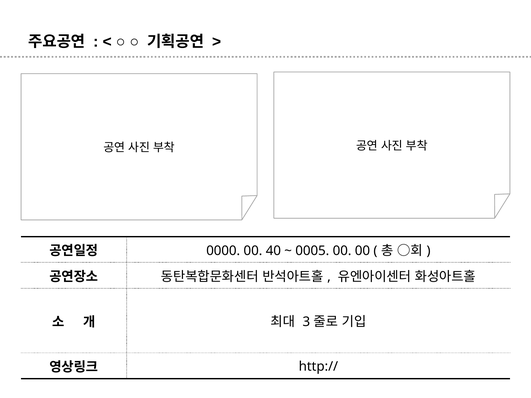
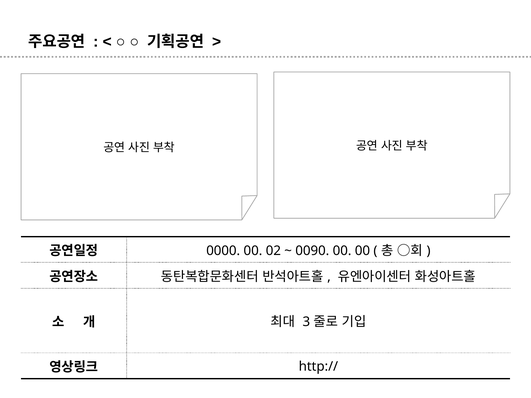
40: 40 -> 02 (273, 251)
0005: 0005 -> 0090 (312, 251)
